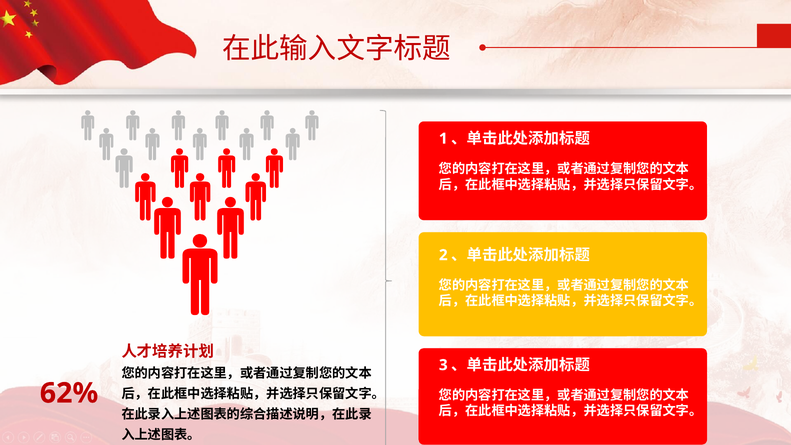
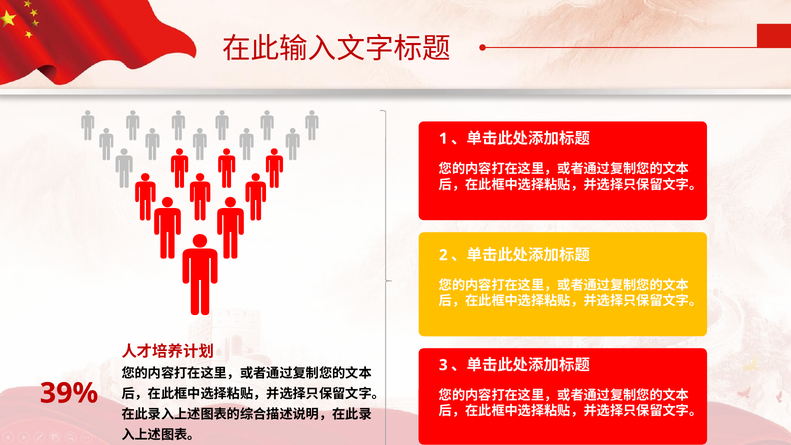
62%: 62% -> 39% (69, 393)
